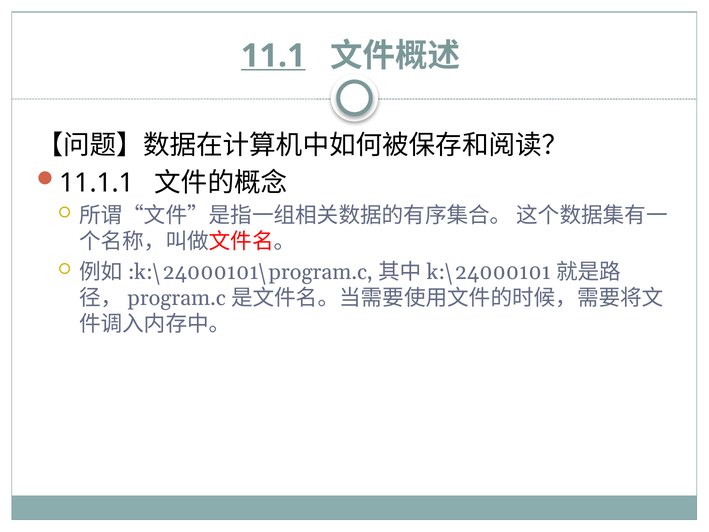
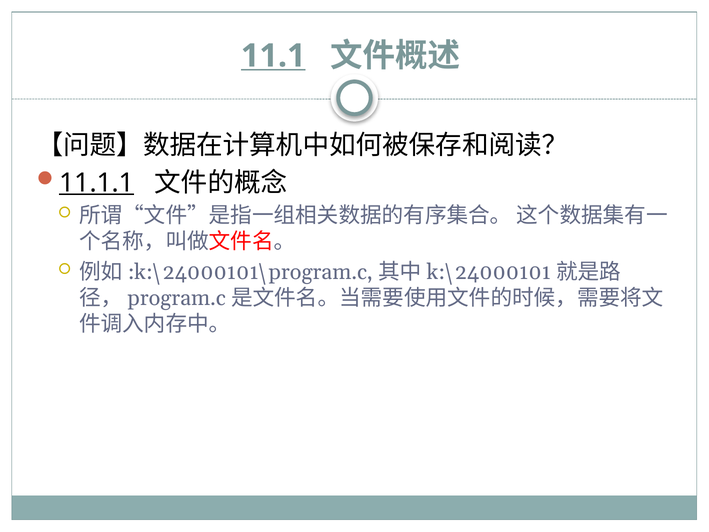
11.1.1 underline: none -> present (97, 183)
